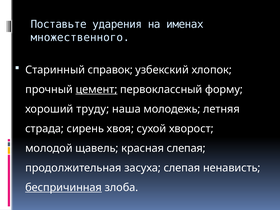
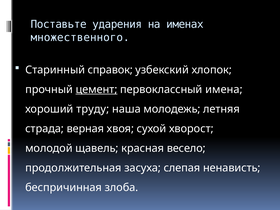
форму: форму -> имена (224, 89)
сирень: сирень -> верная (85, 129)
красная слепая: слепая -> весело (186, 148)
беспричинная underline: present -> none (64, 187)
